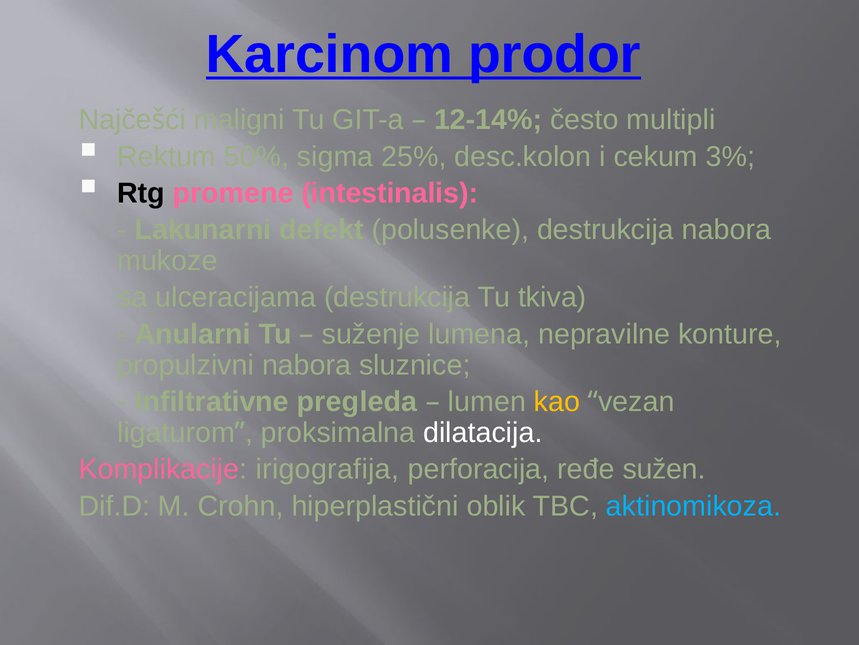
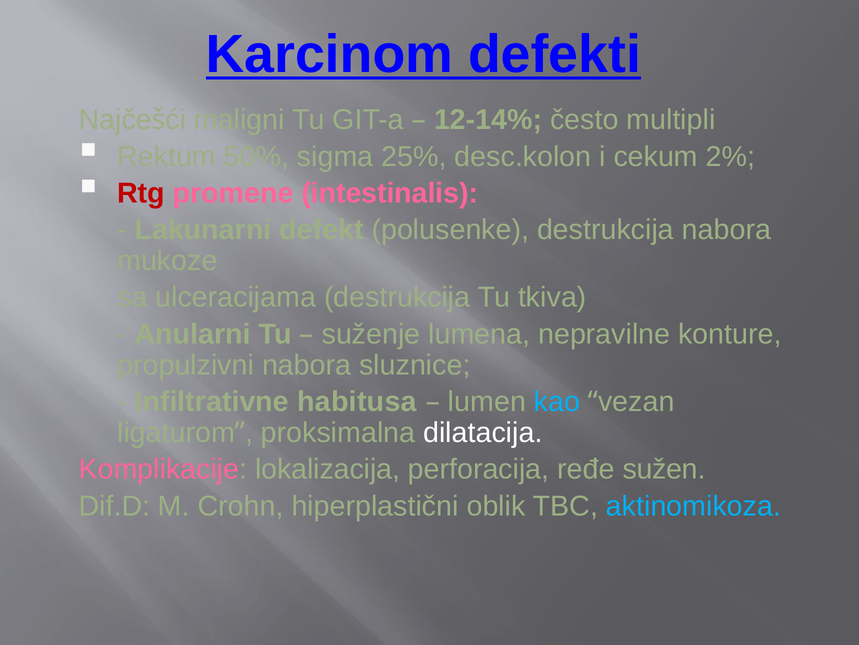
prodor: prodor -> defekti (554, 54)
3%: 3% -> 2% (730, 156)
Rtg colour: black -> red (141, 193)
pregleda: pregleda -> habitusa (357, 401)
kao colour: yellow -> light blue (557, 401)
irigografija: irigografija -> lokalizacija (328, 469)
